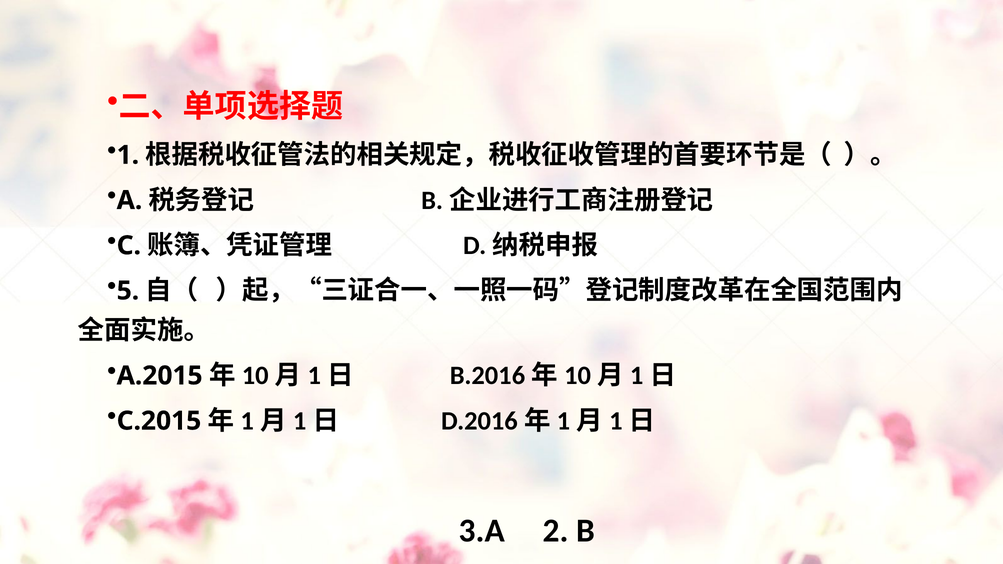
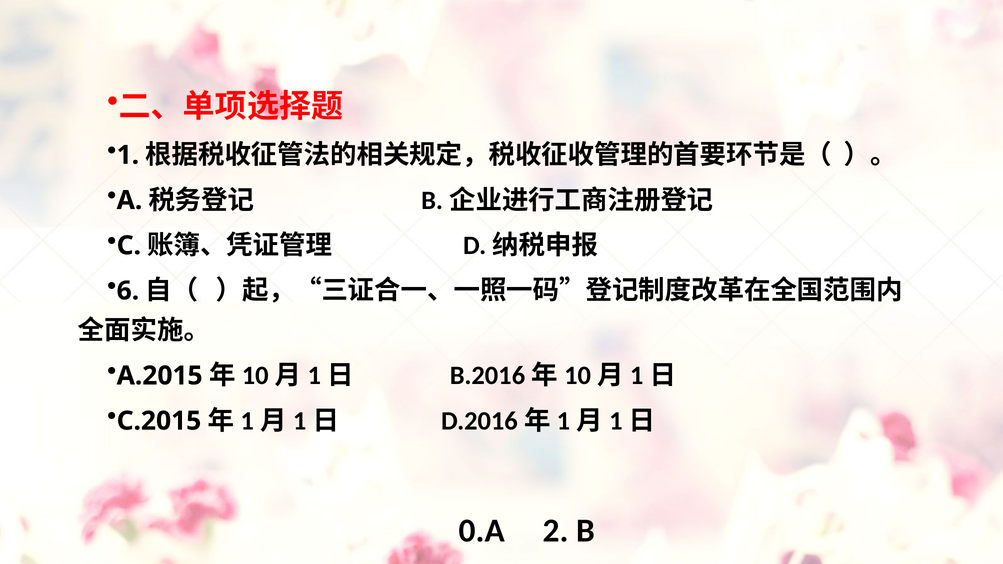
5: 5 -> 6 (128, 291)
3.A: 3.A -> 0.A (482, 531)
